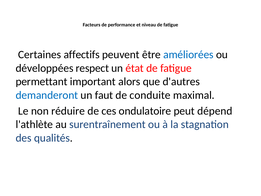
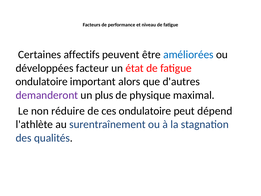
respect: respect -> facteur (92, 68)
permettant: permettant -> ondulatoire (42, 81)
demanderont colour: blue -> purple (47, 95)
faut: faut -> plus (104, 95)
conduite: conduite -> physique (150, 95)
